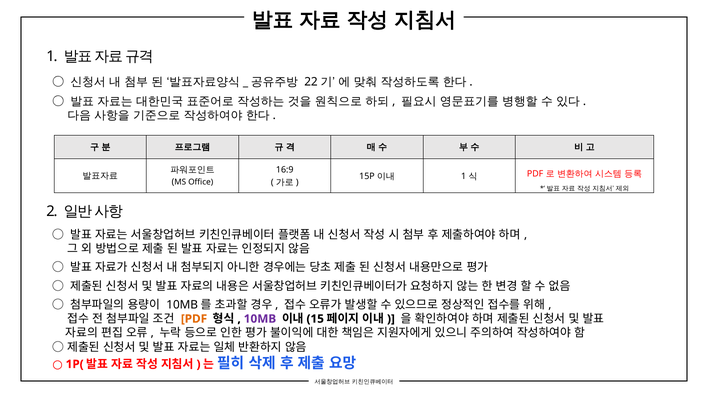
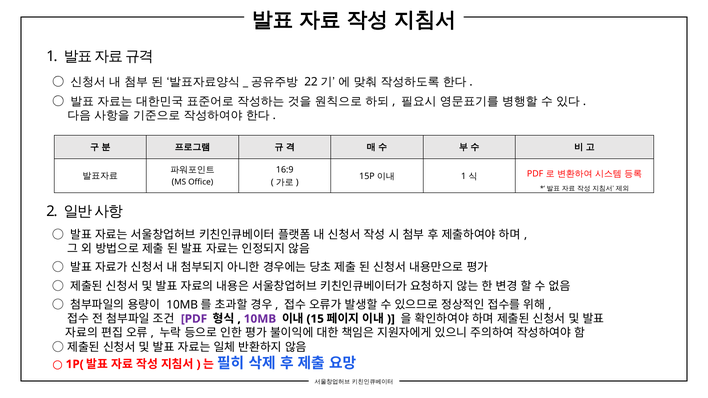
PDF colour: orange -> purple (194, 319)
